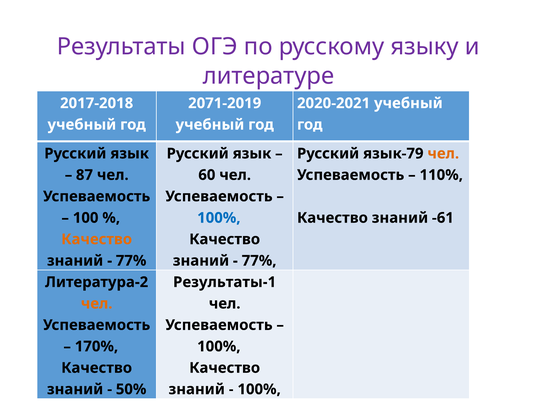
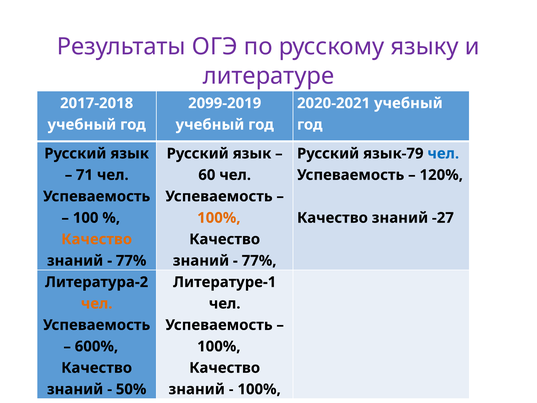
2071-2019: 2071-2019 -> 2099-2019 (225, 103)
чел colour: orange -> blue (443, 153)
87: 87 -> 71 (84, 175)
110%: 110% -> 120% (441, 175)
100% colour: blue -> orange (219, 218)
-61: -61 -> -27 (443, 218)
Результаты-1: Результаты-1 -> Литературе-1 (225, 282)
170%: 170% -> 600% (96, 346)
